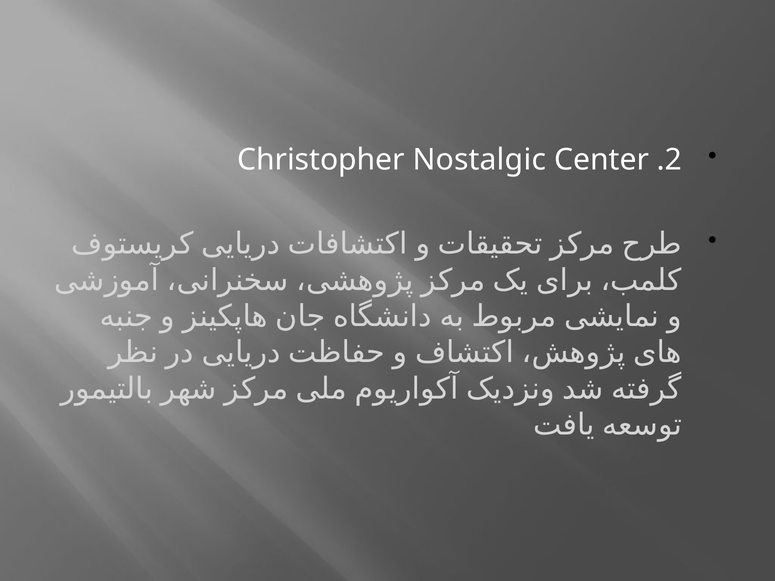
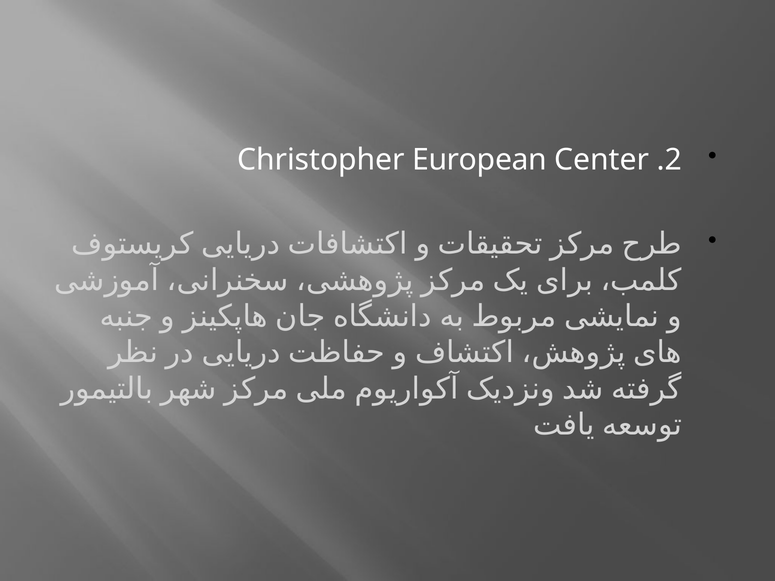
Nostalgic: Nostalgic -> European (480, 160)
